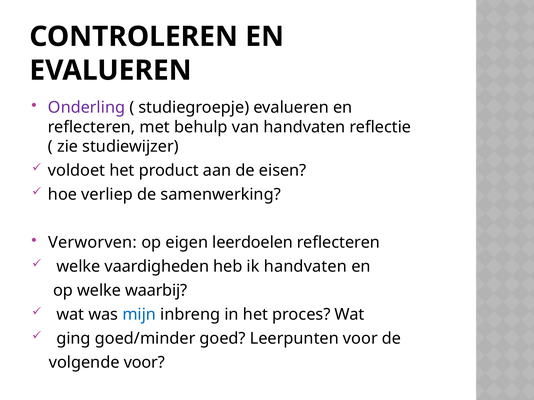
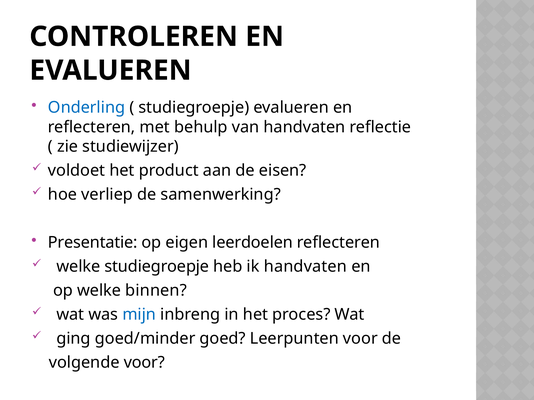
Onderling colour: purple -> blue (87, 108)
Verworven: Verworven -> Presentatie (93, 243)
welke vaardigheden: vaardigheden -> studiegroepje (157, 267)
waarbij: waarbij -> binnen (156, 291)
